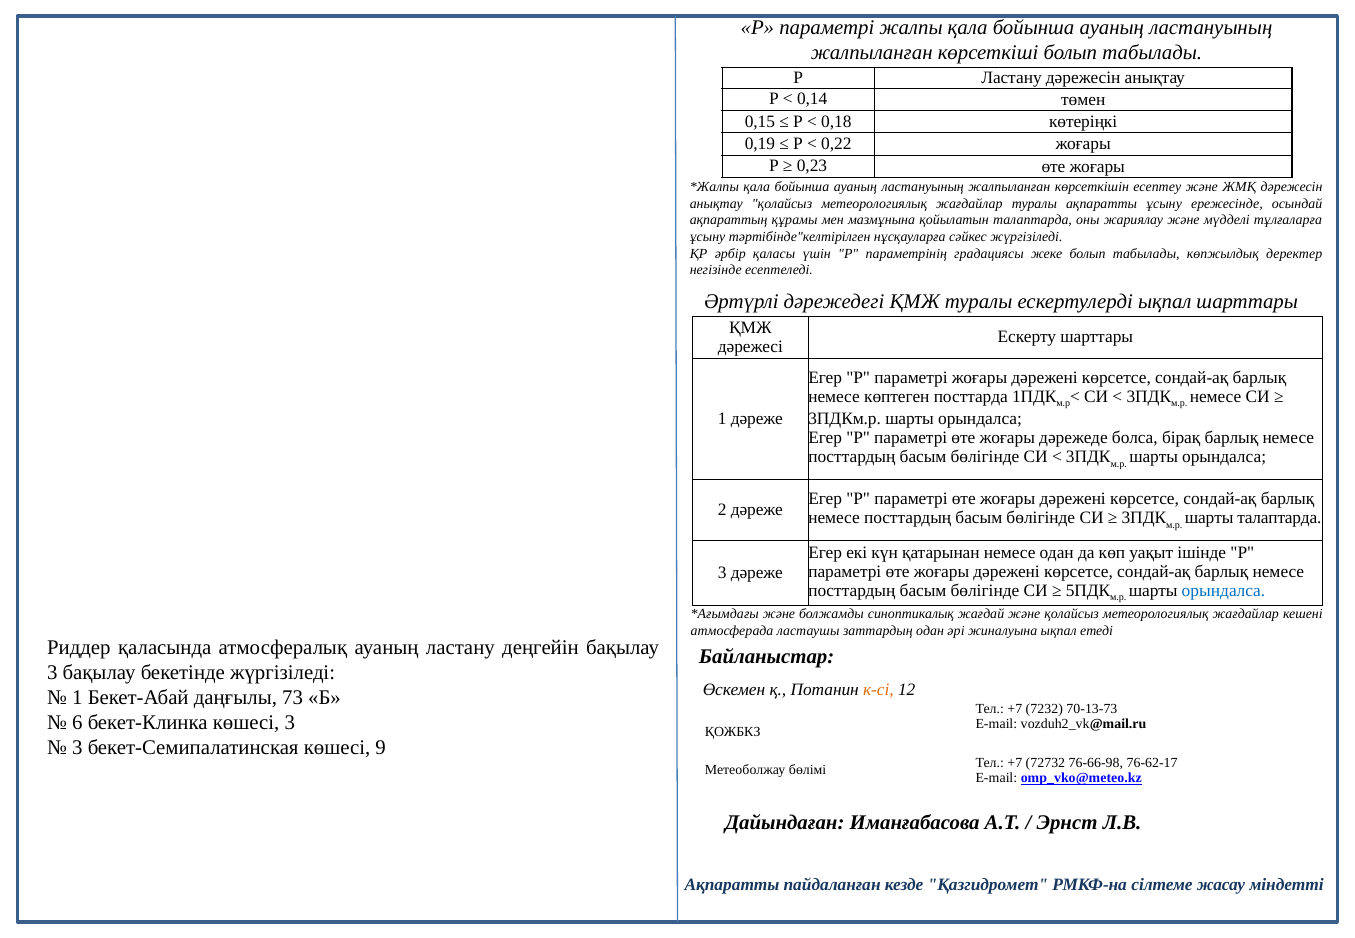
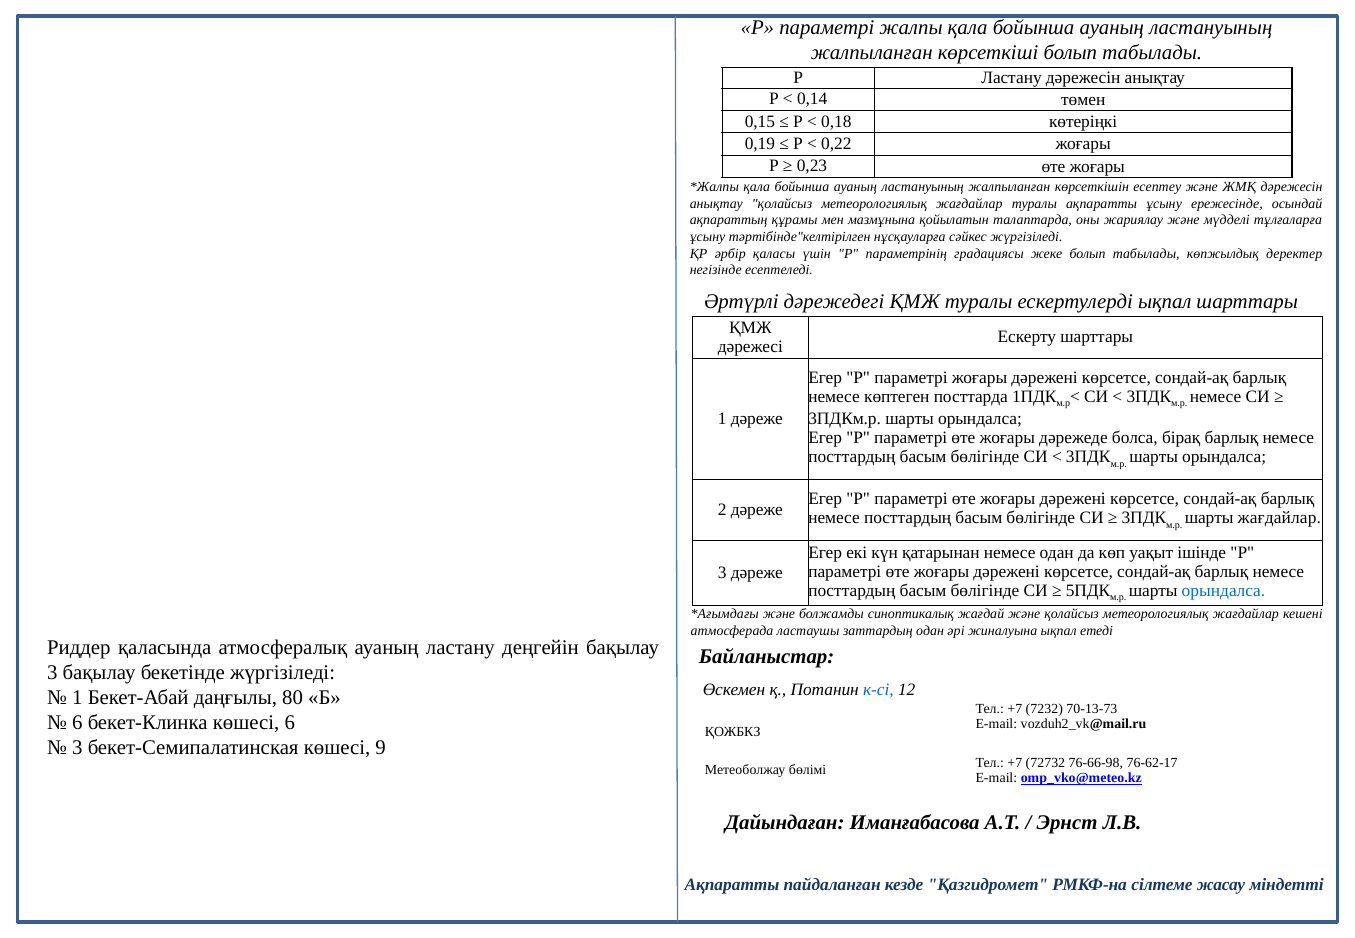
шарты талаптарда: талаптарда -> жағдайлар (1279, 518)
к-сі colour: orange -> blue (878, 690)
73: 73 -> 80 (293, 698)
көшесі 3: 3 -> 6 (290, 723)
